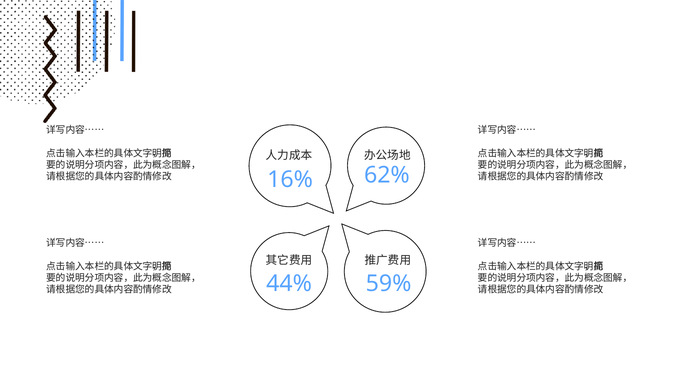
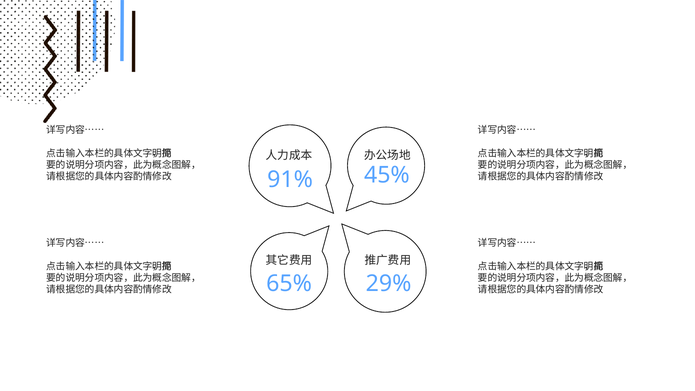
62%: 62% -> 45% (387, 175)
16%: 16% -> 91% (290, 179)
44%: 44% -> 65% (289, 284)
59%: 59% -> 29% (389, 284)
